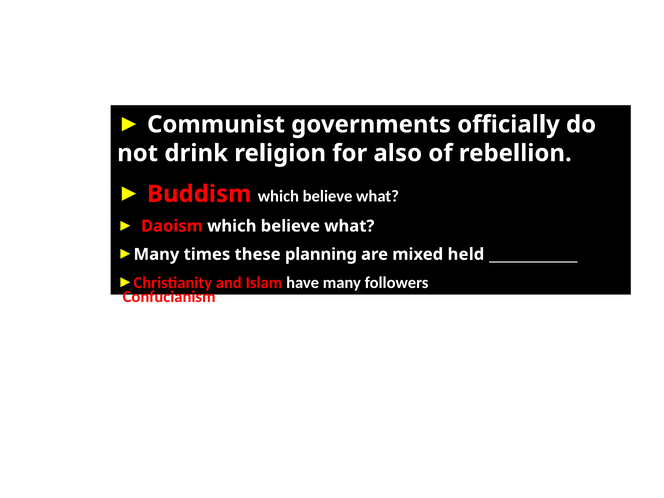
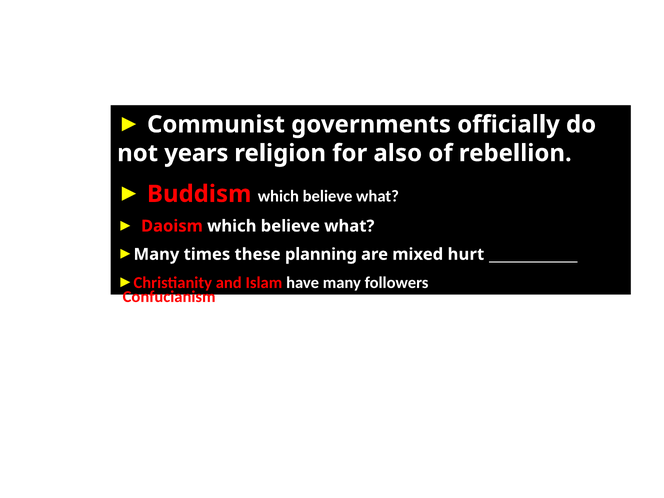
drink: drink -> years (196, 153)
held: held -> hurt (466, 254)
